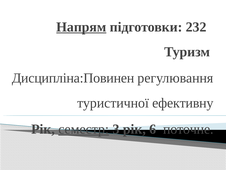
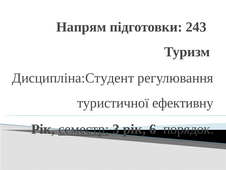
Напрям underline: present -> none (81, 27)
232: 232 -> 243 (196, 27)
Дисципліна:Повинен: Дисципліна:Повинен -> Дисципліна:Студент (73, 78)
поточне: поточне -> порядок (188, 129)
